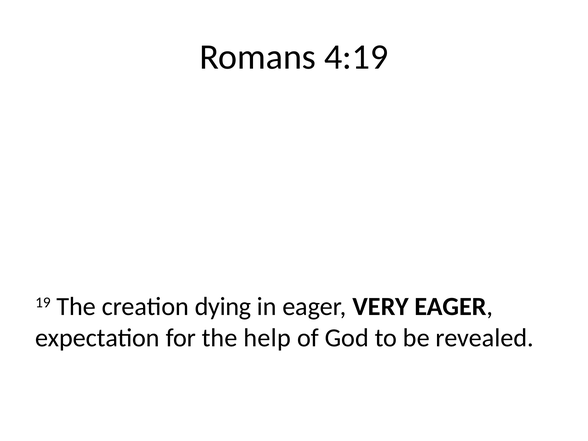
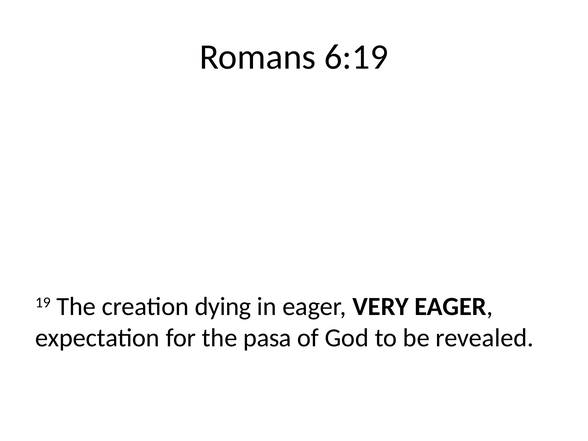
4:19: 4:19 -> 6:19 (356, 57)
help: help -> pasa (267, 338)
